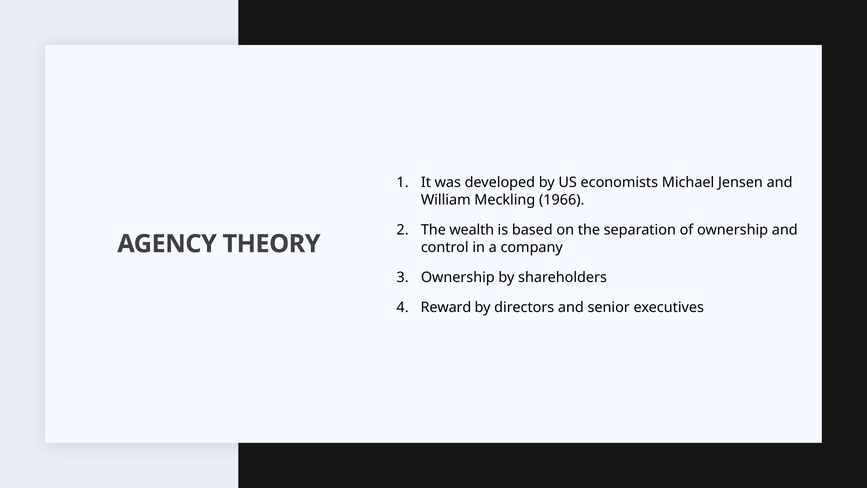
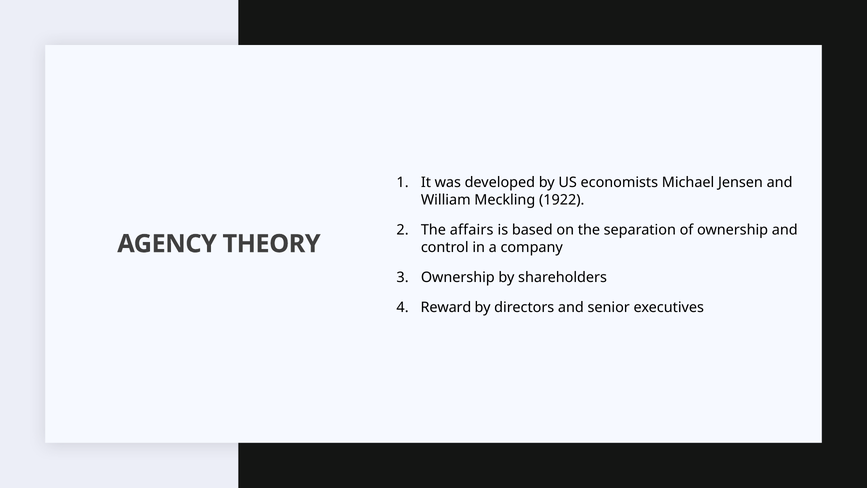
1966: 1966 -> 1922 (562, 200)
wealth: wealth -> affairs (472, 230)
